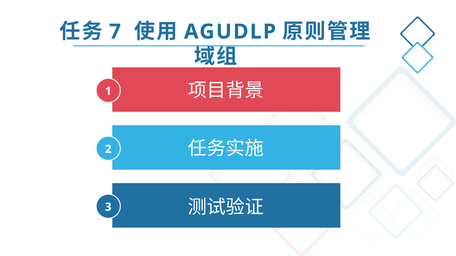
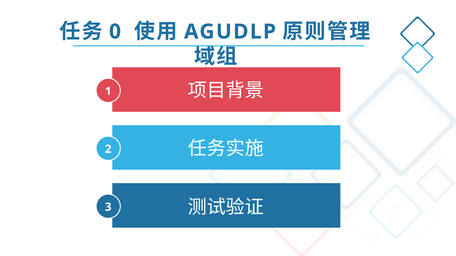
7: 7 -> 0 (115, 32)
